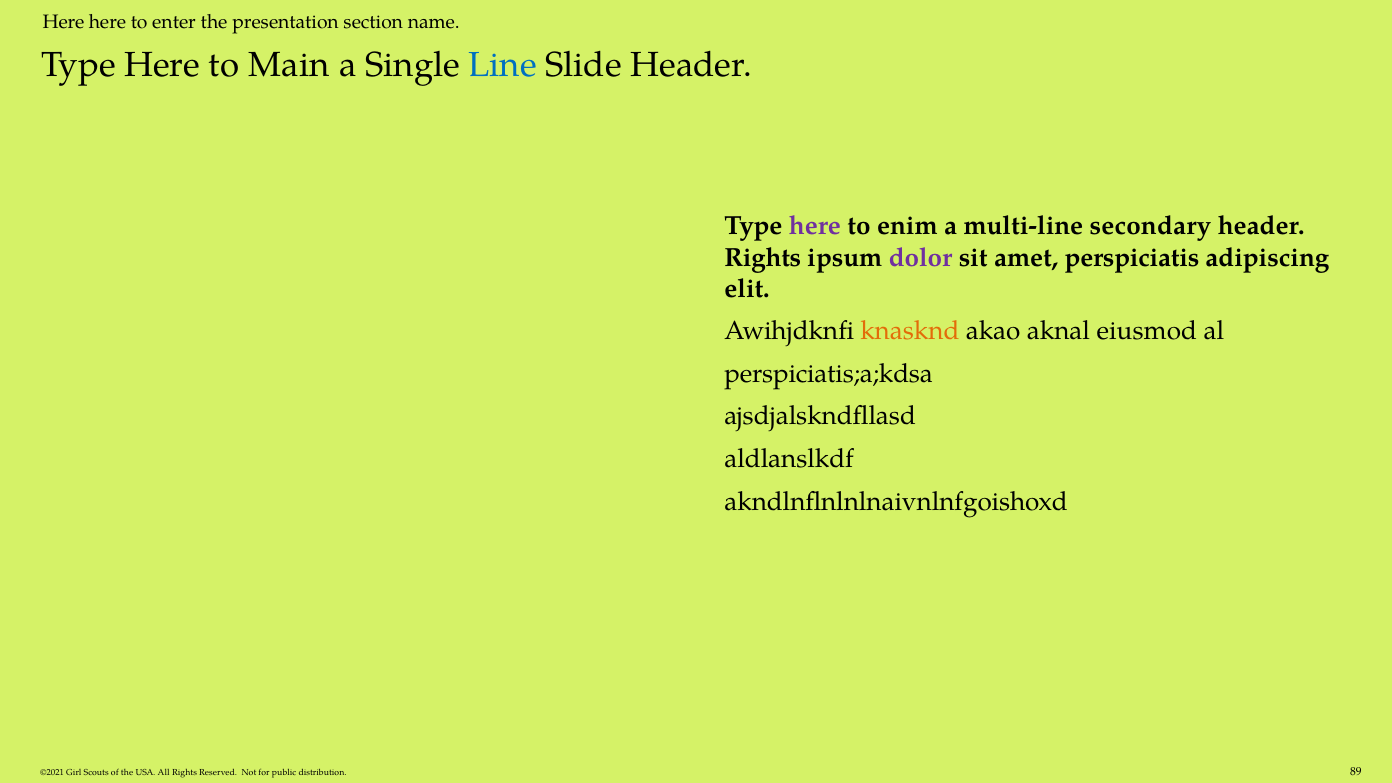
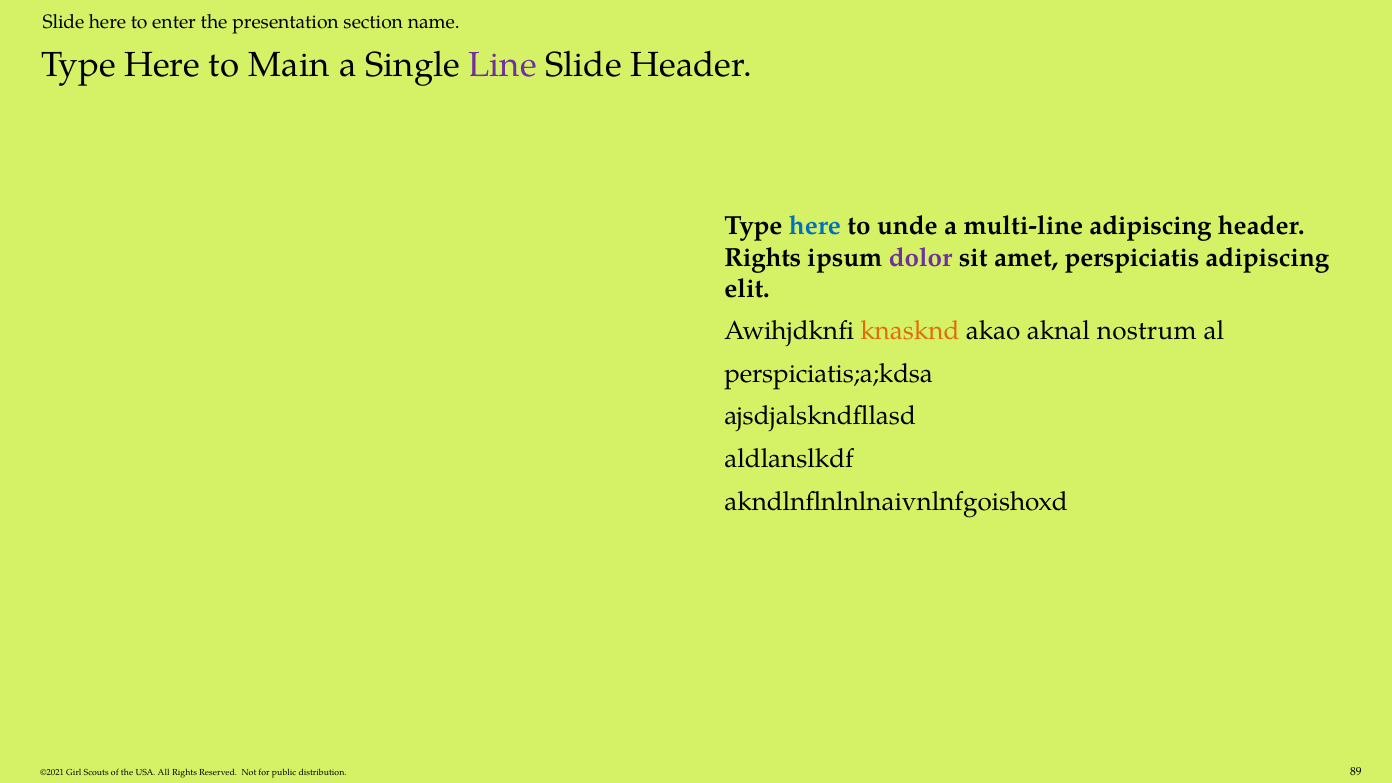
Here: Here -> Slide (64, 22)
Line colour: blue -> purple (503, 65)
here colour: purple -> blue (815, 226)
enim: enim -> unde (907, 226)
multi-line secondary: secondary -> adipiscing (1151, 226)
eiusmod: eiusmod -> nostrum (1147, 331)
